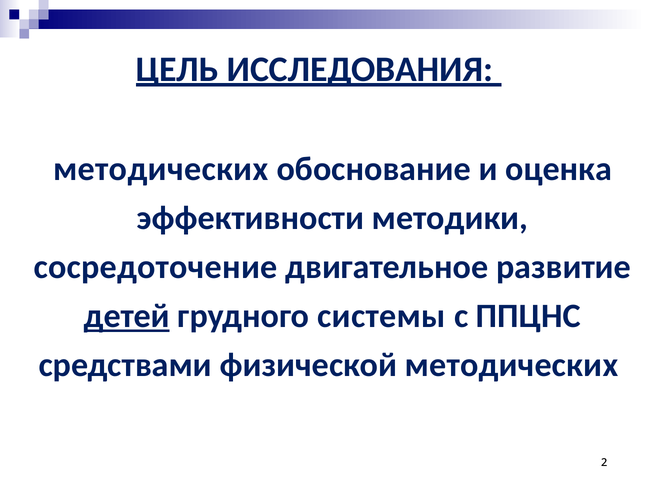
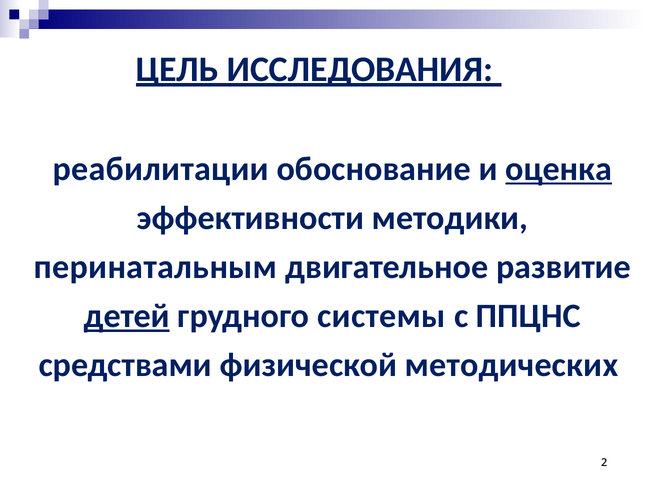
методических: методических -> реабилитации (161, 169)
оценка underline: none -> present (559, 169)
сосредоточение: сосредоточение -> перинатальным (156, 267)
